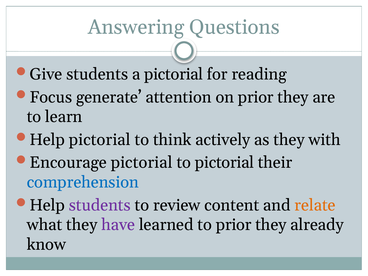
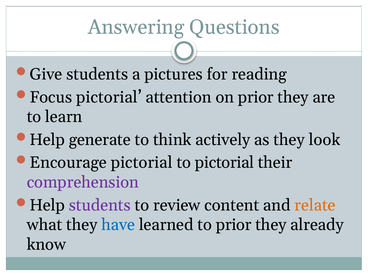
a pictorial: pictorial -> pictures (174, 74)
Focus generate: generate -> pictorial (109, 97)
Help pictorial: pictorial -> generate (100, 140)
with: with -> look (325, 140)
comprehension colour: blue -> purple (83, 182)
have colour: purple -> blue (118, 225)
